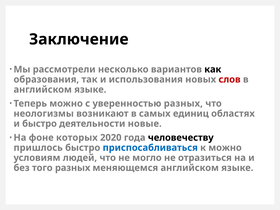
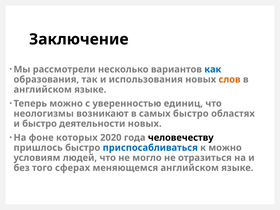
как colour: black -> blue (213, 69)
слов colour: red -> orange (230, 79)
уверенностью разных: разных -> единиц (183, 104)
самых единиц: единиц -> быстро (191, 114)
деятельности новые: новые -> новых (145, 124)
того разных: разных -> сферах (73, 168)
